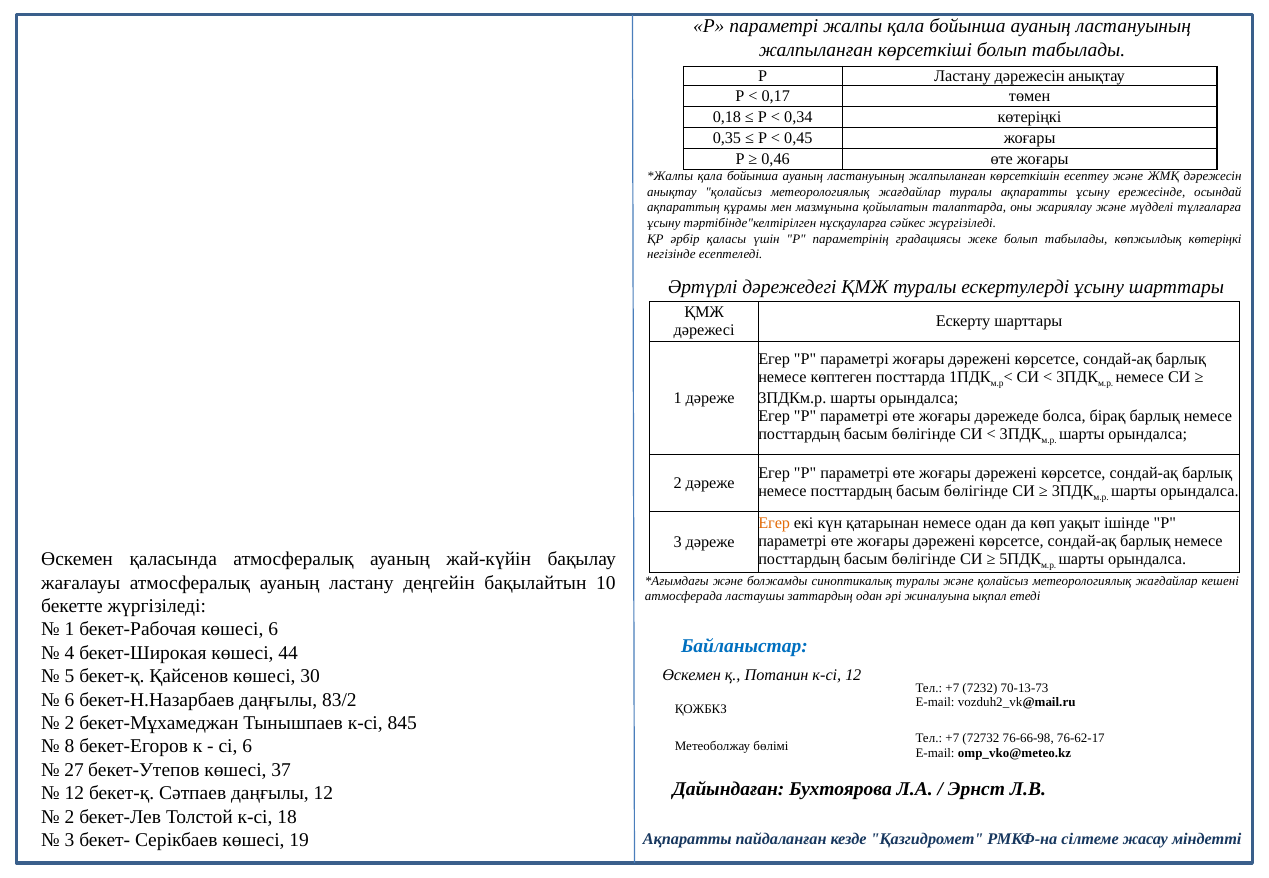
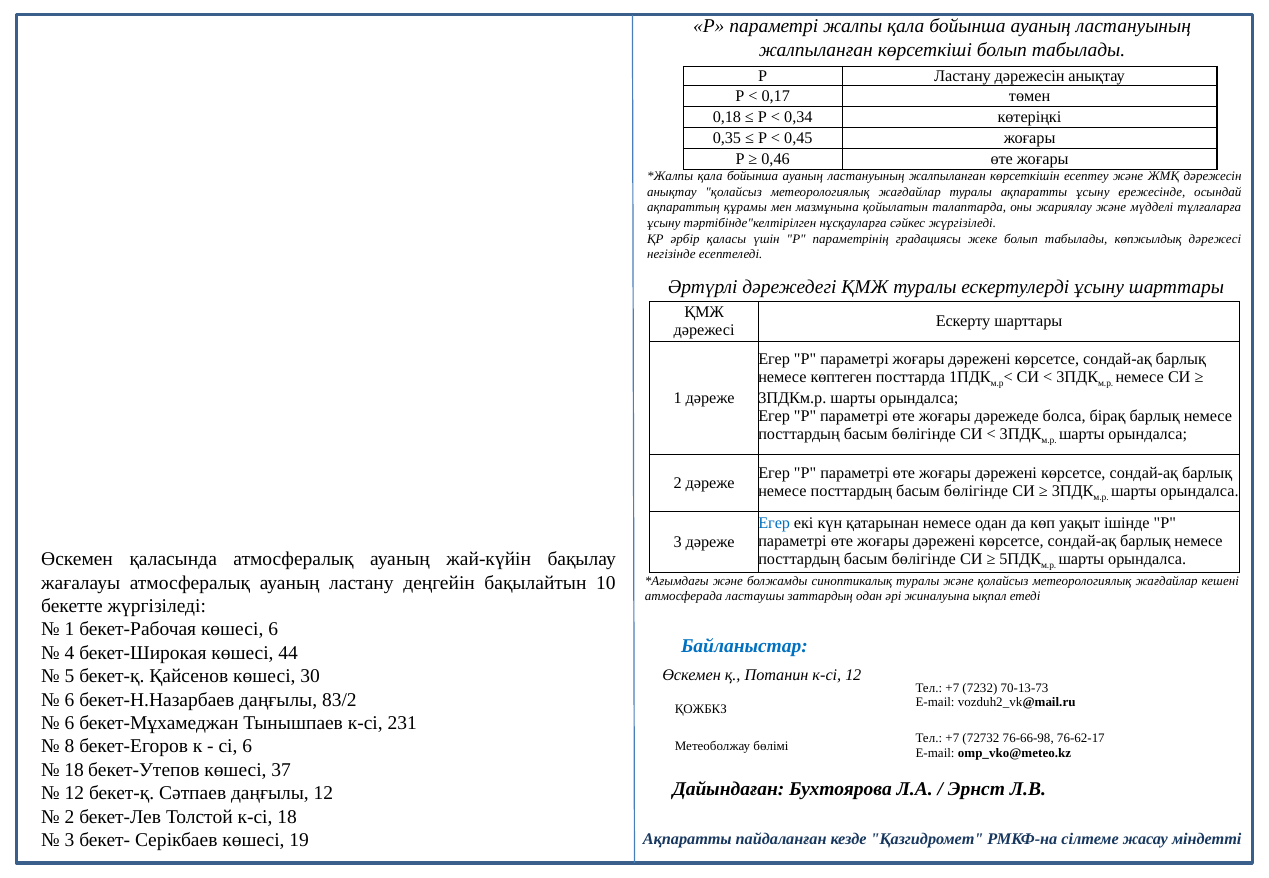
көпжылдық көтеріңкі: көтеріңкі -> дәрежесі (1215, 239)
Егер colour: orange -> blue (774, 523)
2: 2 -> 6 (70, 724)
845: 845 -> 231 (402, 724)
27: 27 -> 18 (74, 770)
